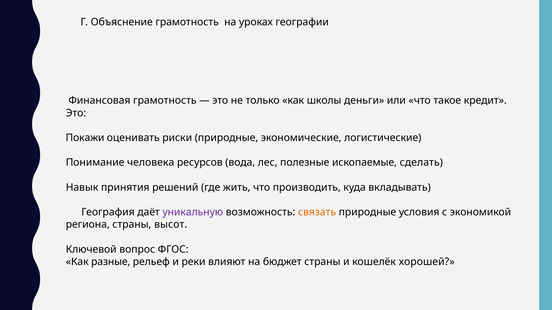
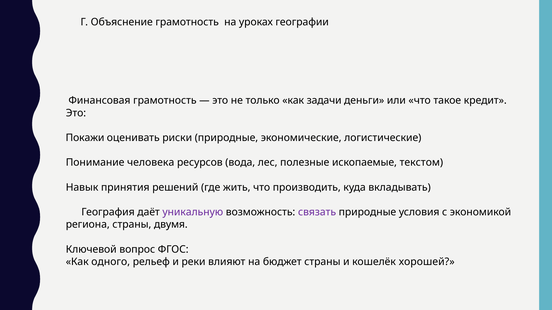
школы: школы -> задачи (324, 101)
сделать: сделать -> текстом (421, 163)
связать colour: orange -> purple (317, 212)
высот: высот -> двумя (171, 225)
разные: разные -> одного (111, 262)
